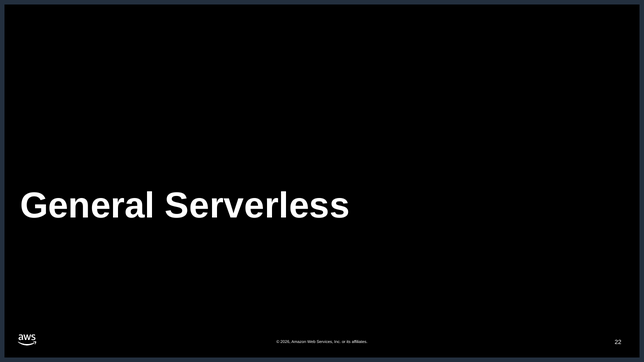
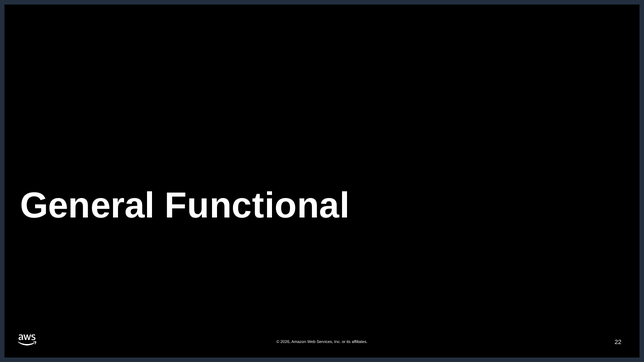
Serverless: Serverless -> Functional (257, 206)
